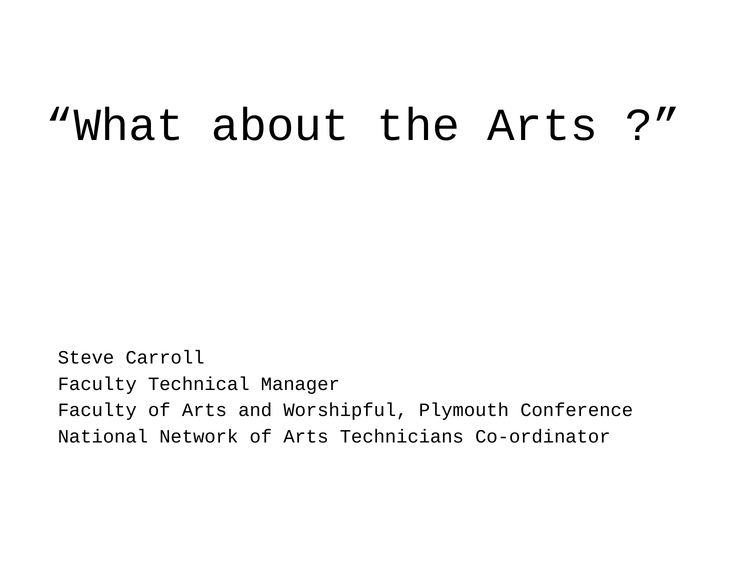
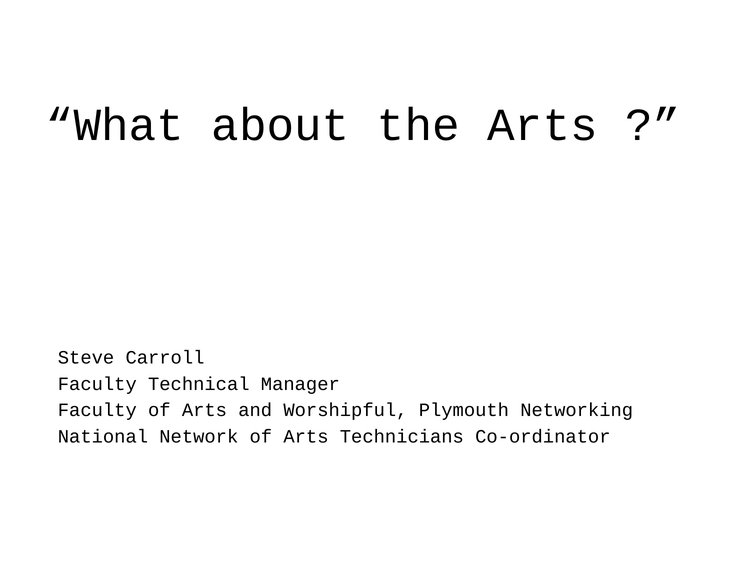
Conference: Conference -> Networking (577, 410)
